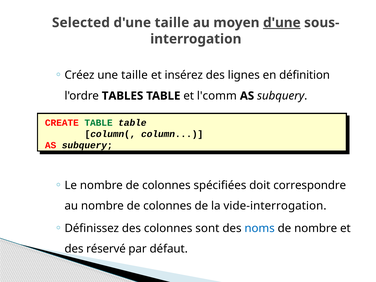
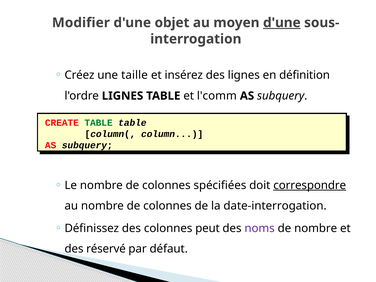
Selected: Selected -> Modifier (81, 23)
d'une taille: taille -> objet (172, 23)
l'ordre TABLES: TABLES -> LIGNES (123, 96)
correspondre underline: none -> present (310, 185)
vide-interrogation: vide-interrogation -> date-interrogation (275, 206)
sont: sont -> peut (207, 228)
noms colour: blue -> purple (260, 228)
